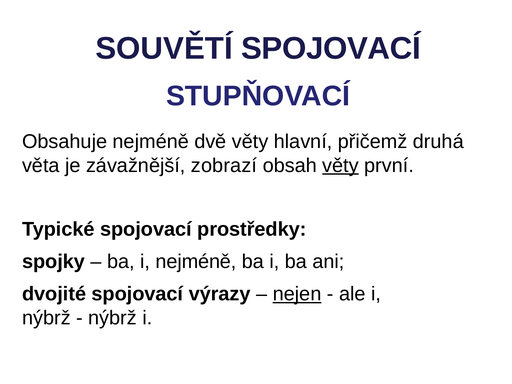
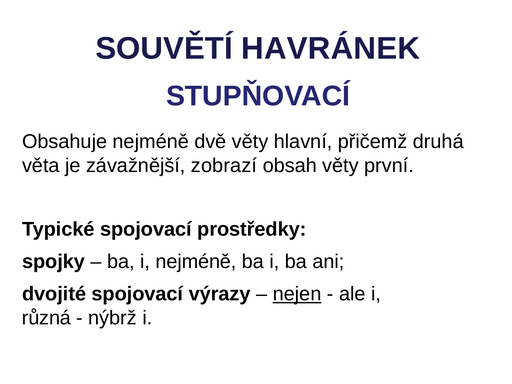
SOUVĚTÍ SPOJOVACÍ: SPOJOVACÍ -> HAVRÁNEK (331, 49)
věty underline: present -> none (341, 165)
nýbrž: nýbrž -> různá (46, 318)
